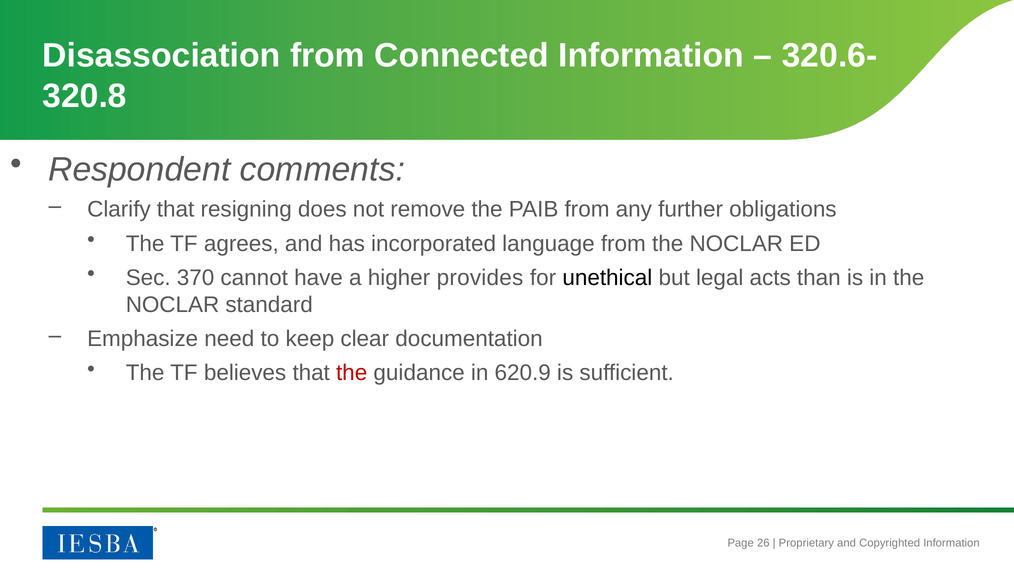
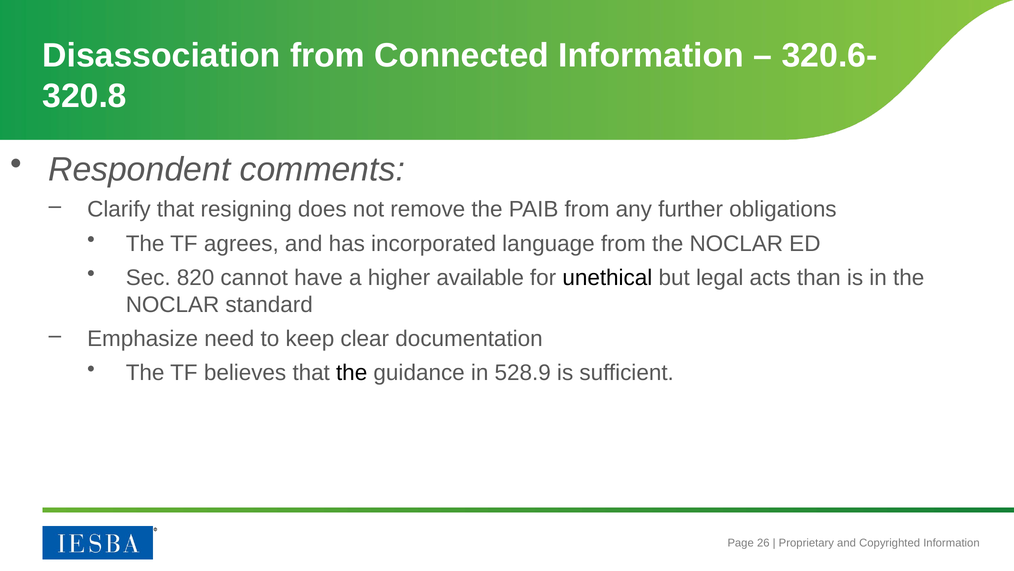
370: 370 -> 820 (196, 277)
provides: provides -> available (480, 277)
the colour: red -> black (352, 373)
620.9: 620.9 -> 528.9 (523, 373)
